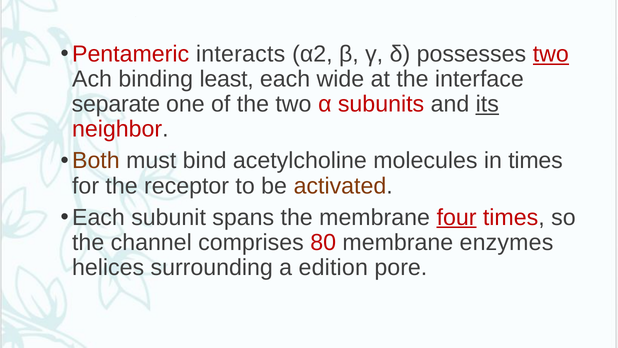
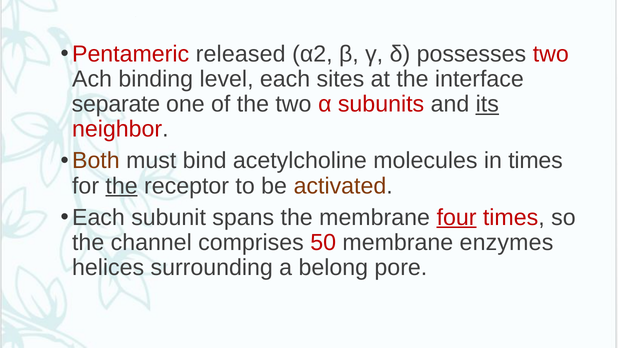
interacts: interacts -> released (241, 54)
two underline: present -> none (551, 54)
least: least -> level (227, 79)
wide: wide -> sites (340, 79)
the underline: none -> present (122, 186)
80: 80 -> 50 (323, 242)
edition: edition -> belong (333, 267)
